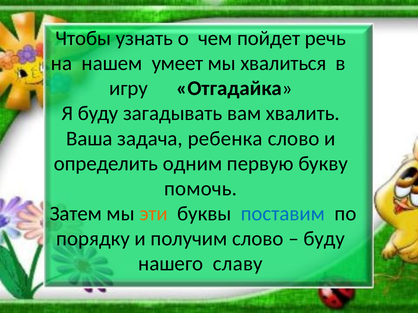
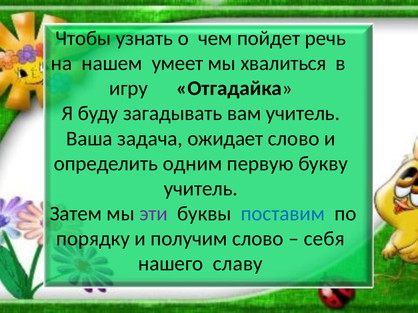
вам хвалить: хвалить -> учитель (303, 114)
ребенка: ребенка -> ожидает (225, 139)
помочь: помочь -> учитель (201, 189)
эти colour: orange -> purple (154, 214)
буду: буду -> себя (324, 239)
